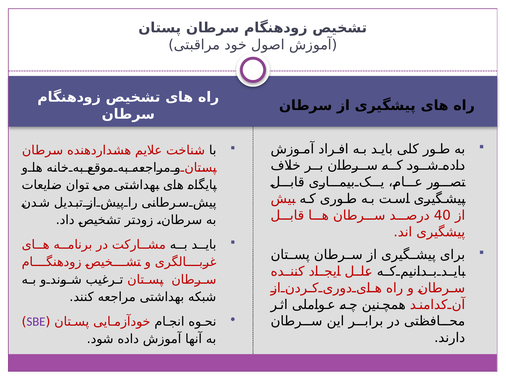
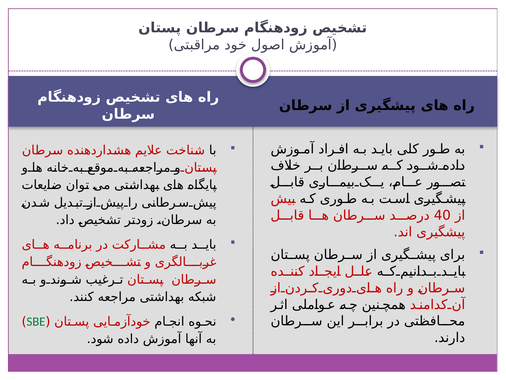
SBE colour: purple -> green (36, 321)
